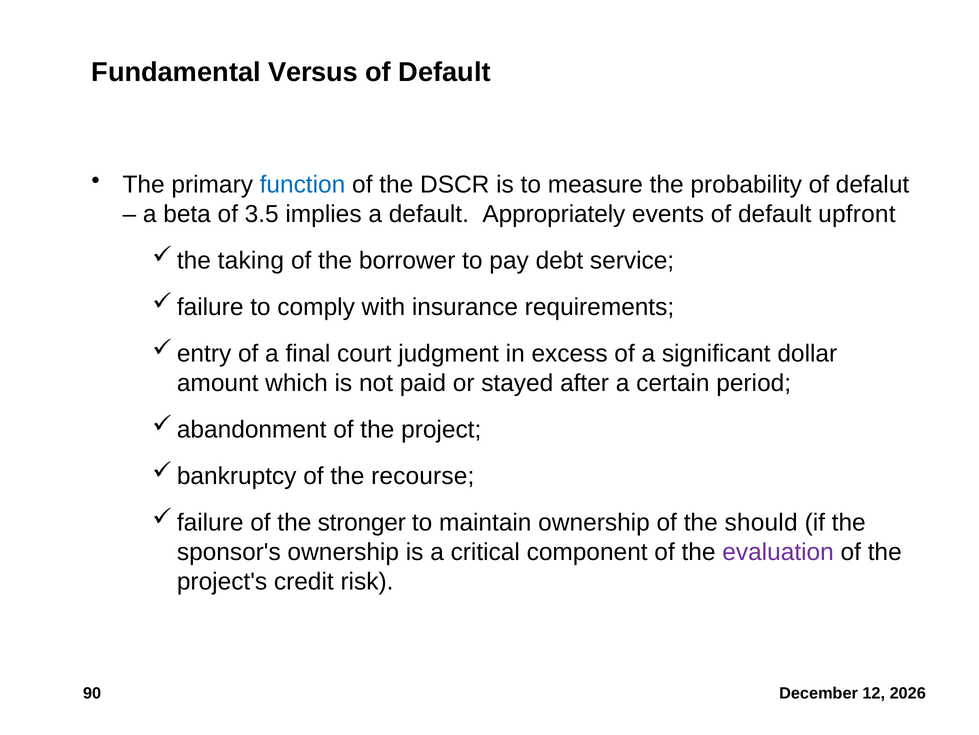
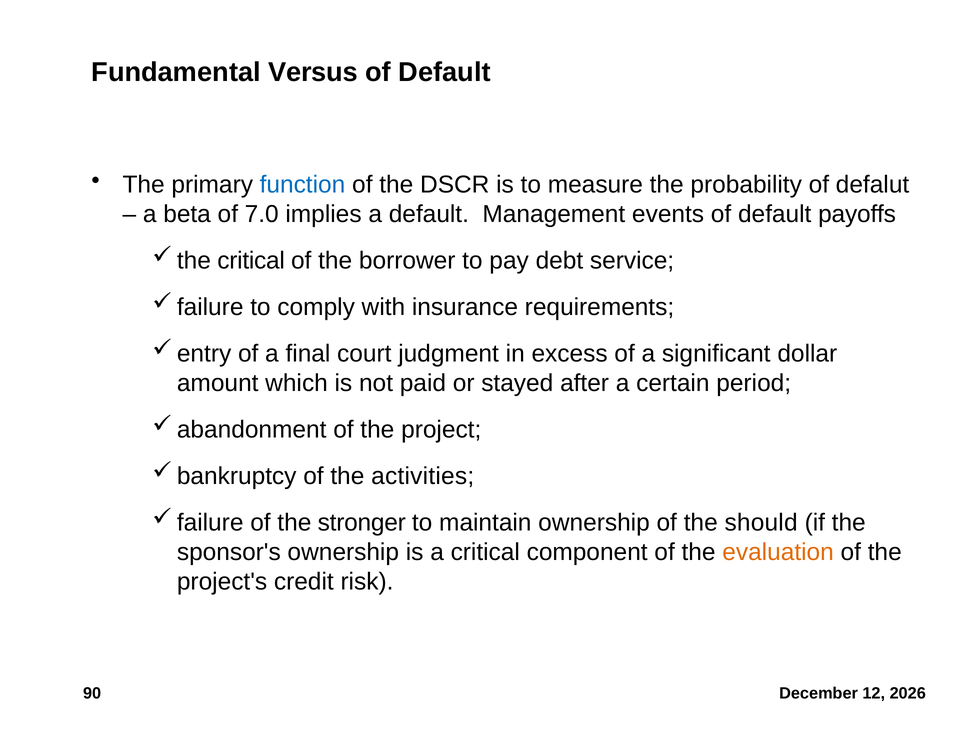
3.5: 3.5 -> 7.0 (262, 214)
Appropriately: Appropriately -> Management (554, 214)
upfront: upfront -> payoffs (857, 214)
taking: taking -> critical (251, 260)
recourse: recourse -> activities (423, 476)
evaluation colour: purple -> orange (778, 552)
